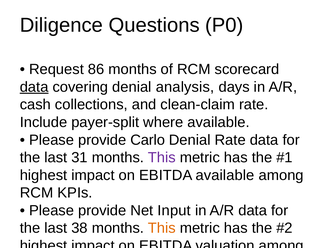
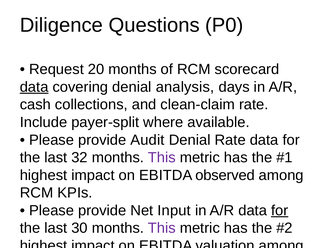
86: 86 -> 20 (96, 69)
Carlo: Carlo -> Audit (148, 140)
31: 31 -> 32 (79, 158)
EBITDA available: available -> observed (225, 175)
for underline: none -> present (280, 211)
38: 38 -> 30 (79, 228)
This colour: orange -> purple (162, 228)
